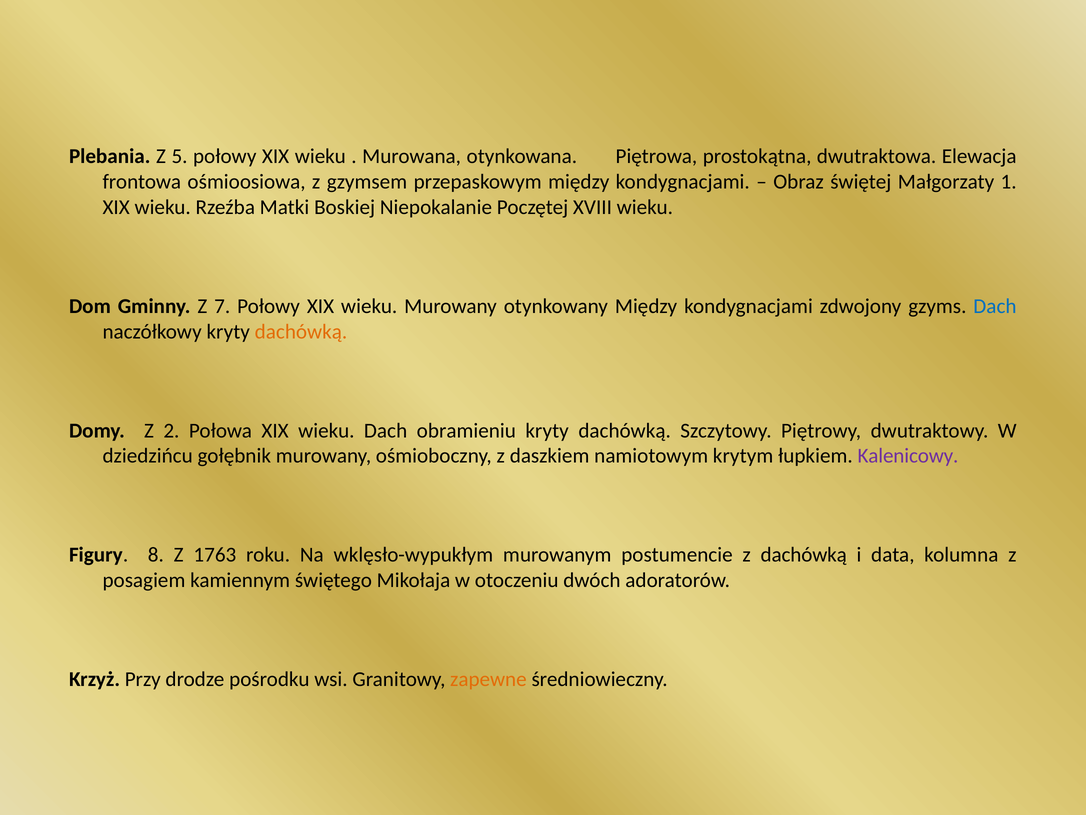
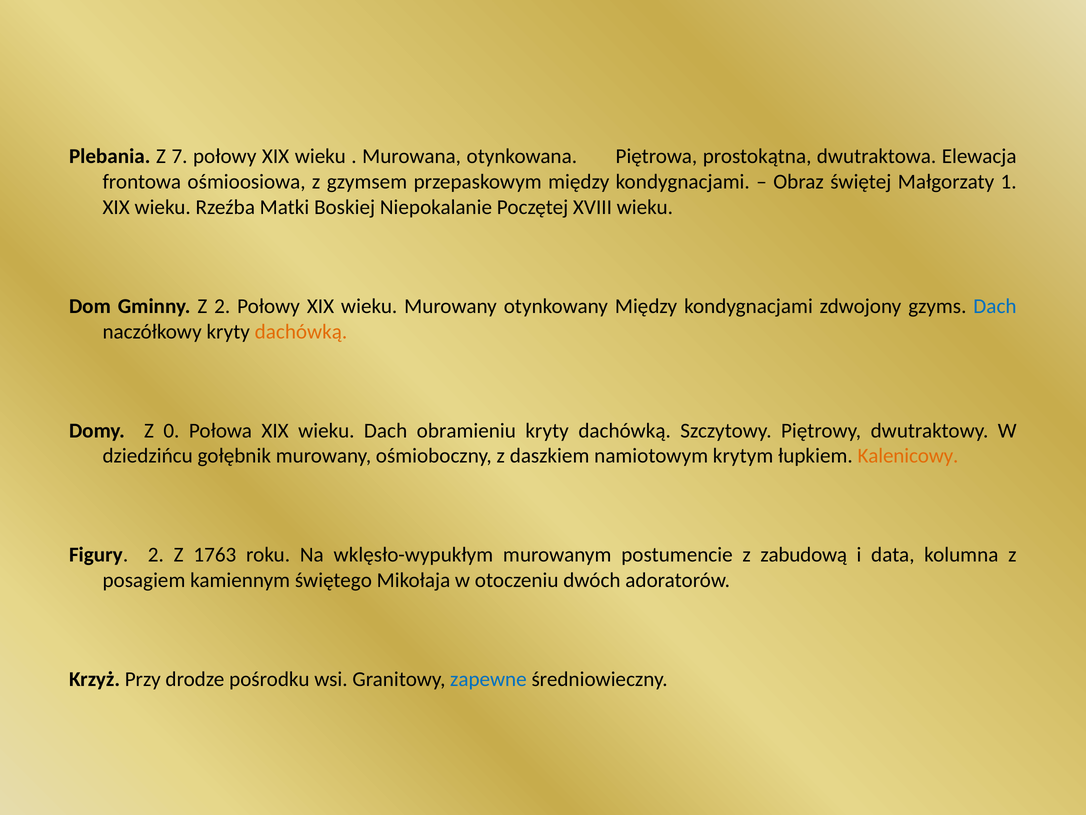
5: 5 -> 7 (180, 156)
Z 7: 7 -> 2 (222, 306)
2: 2 -> 0 (171, 430)
Kalenicowy colour: purple -> orange (908, 456)
Figury 8: 8 -> 2 (156, 555)
z dachówką: dachówką -> zabudową (804, 555)
zapewne colour: orange -> blue (488, 679)
